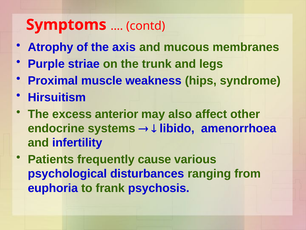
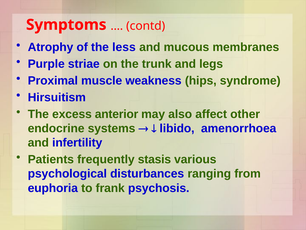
axis: axis -> less (124, 47)
cause: cause -> stasis (154, 159)
